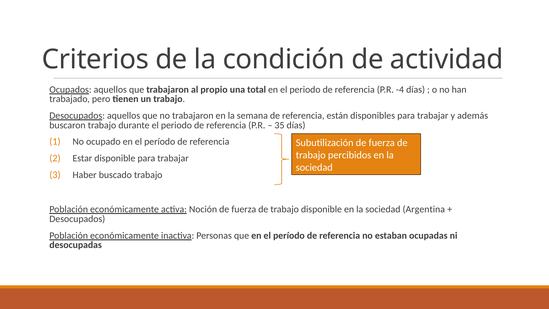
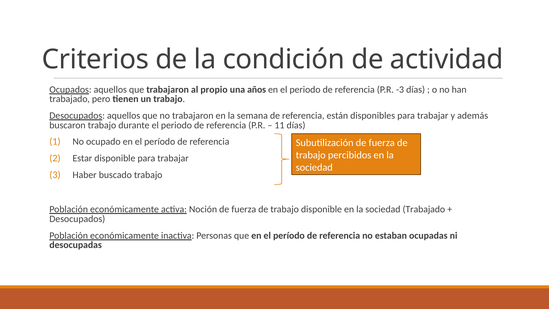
total: total -> años (257, 90)
-4: -4 -> -3 (400, 90)
35: 35 -> 11 (280, 125)
sociedad Argentina: Argentina -> Trabajado (424, 209)
